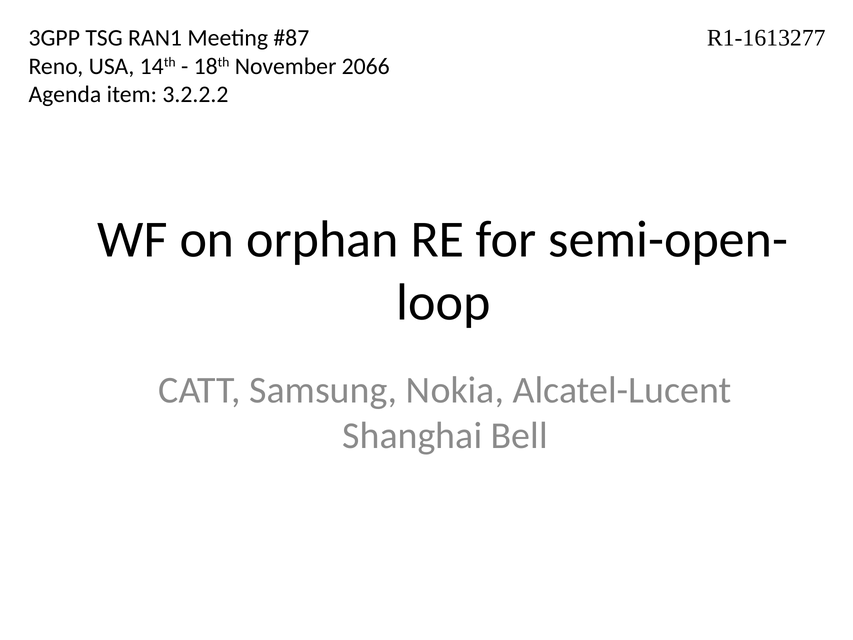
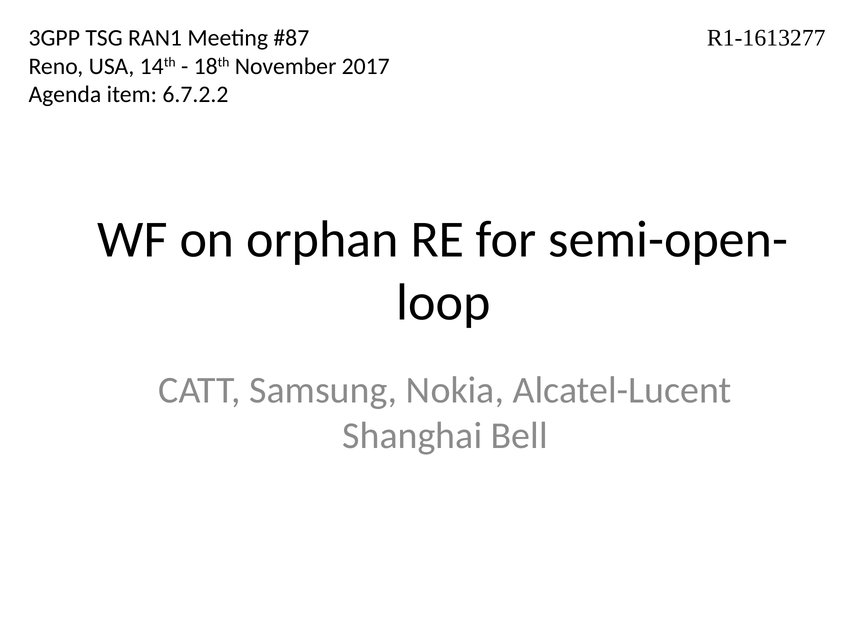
2066: 2066 -> 2017 (366, 66)
3.2.2.2: 3.2.2.2 -> 6.7.2.2 (195, 95)
